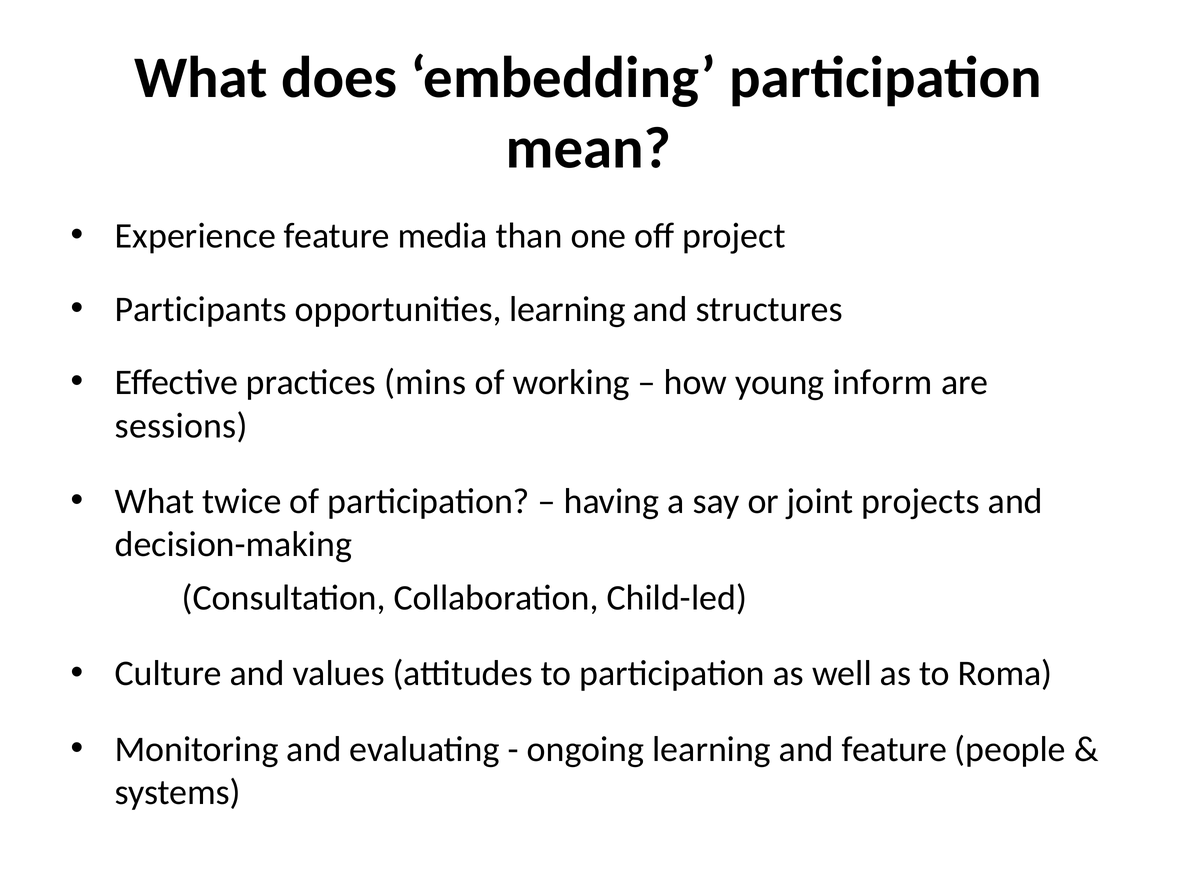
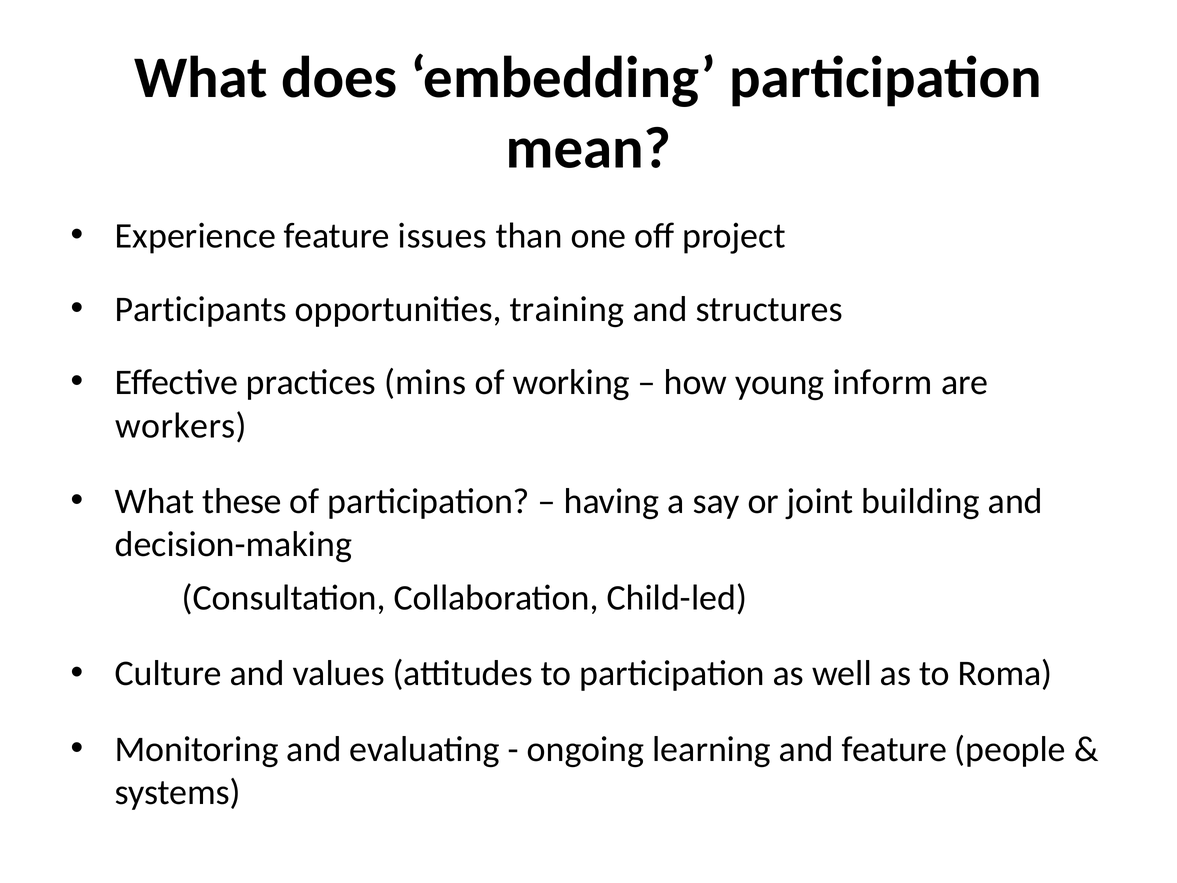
media: media -> issues (442, 236)
opportunities learning: learning -> training (567, 309)
sessions: sessions -> workers (181, 426)
twice: twice -> these (242, 501)
projects: projects -> building (920, 501)
